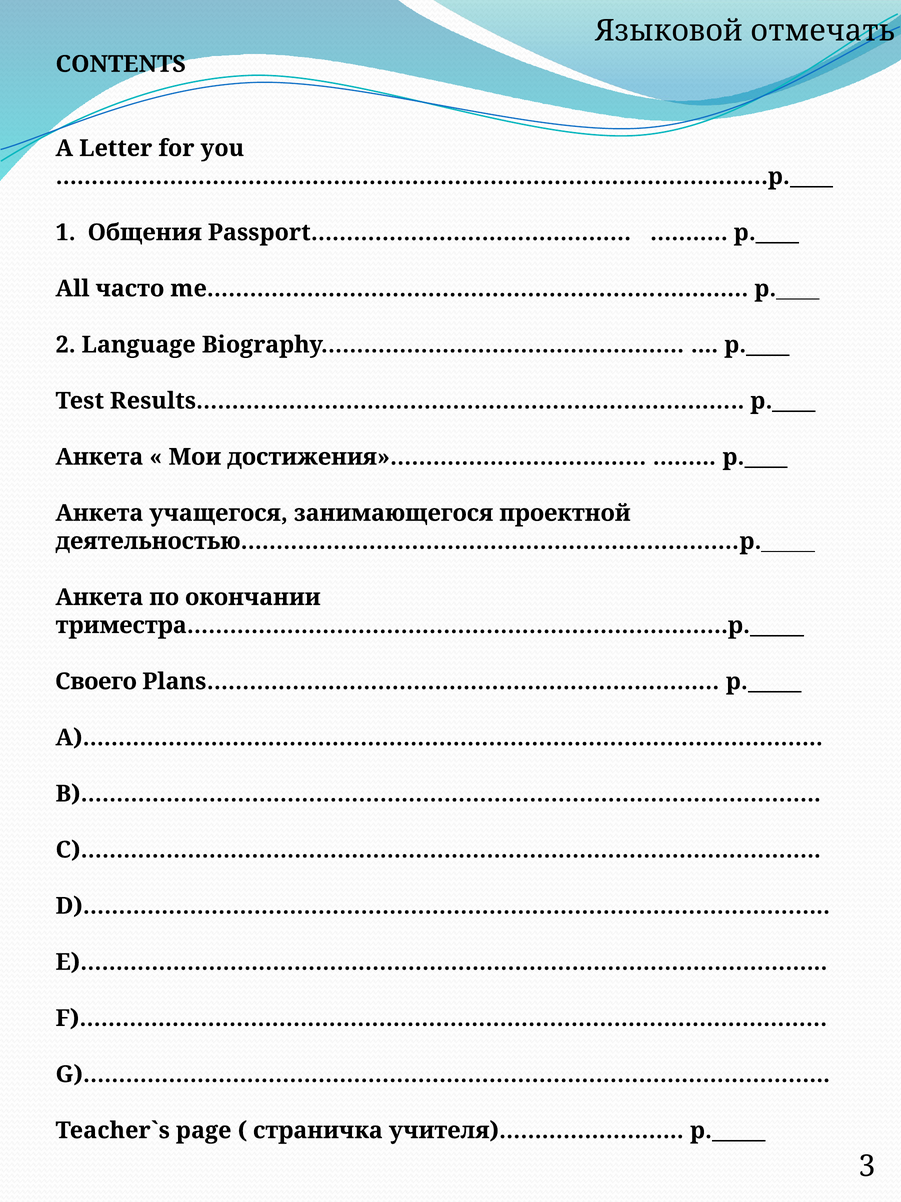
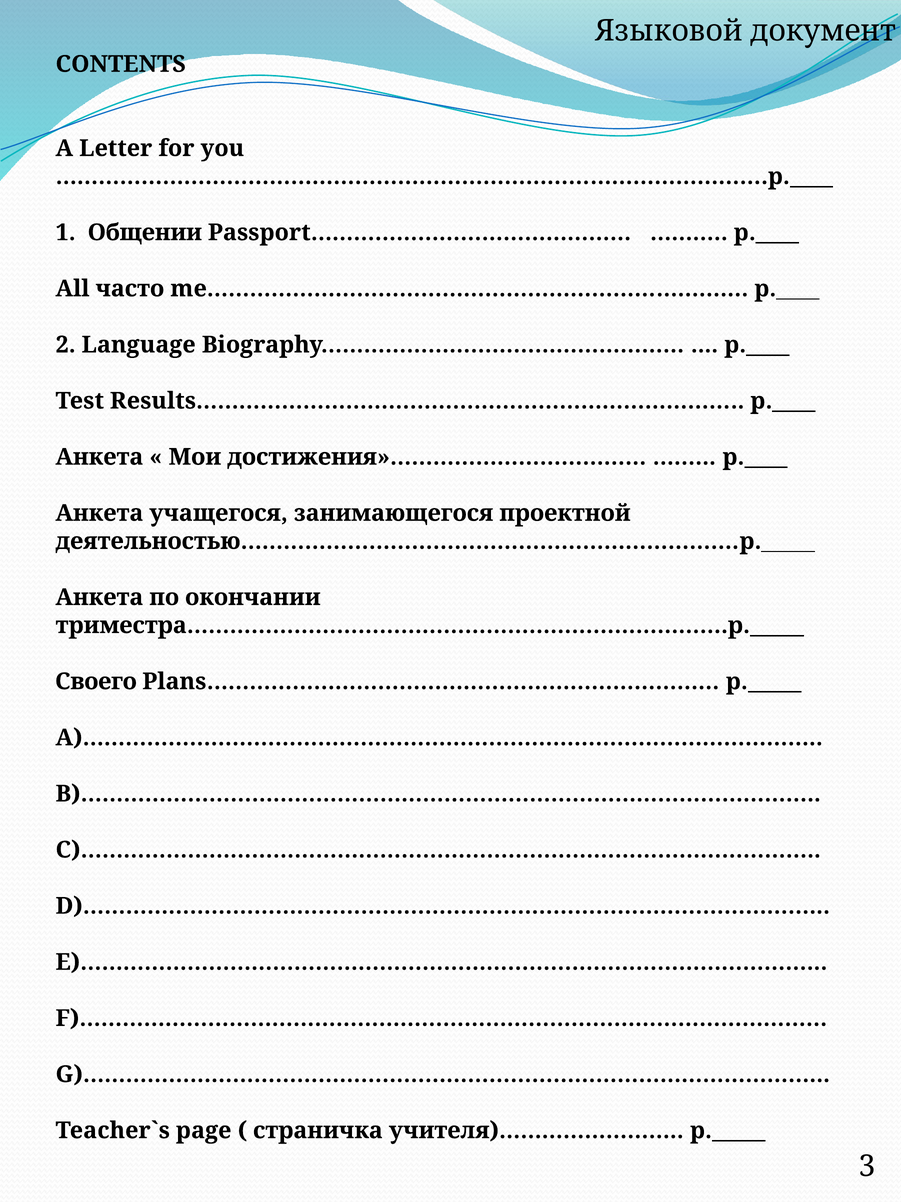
отмечать: отмечать -> документ (823, 31)
Общения: Общения -> Общении (145, 232)
